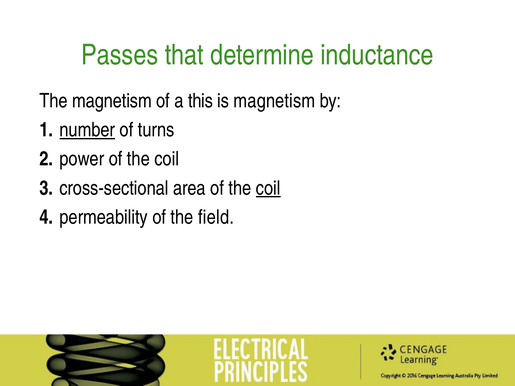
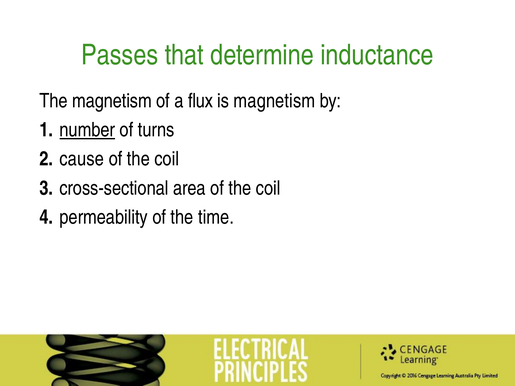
this: this -> flux (200, 101)
power: power -> cause (82, 159)
coil underline: present -> none (268, 188)
field: field -> time (216, 217)
